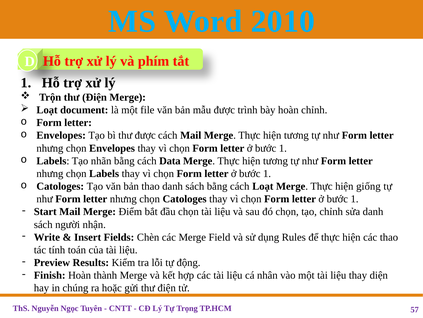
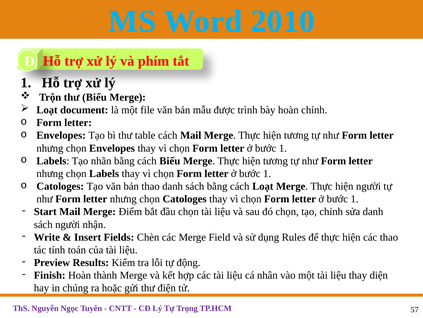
Trộn thư Điện: Điện -> Biểu (94, 97)
thư được: được -> table (145, 135)
cách Data: Data -> Biểu (170, 161)
hiện giống: giống -> người (368, 186)
